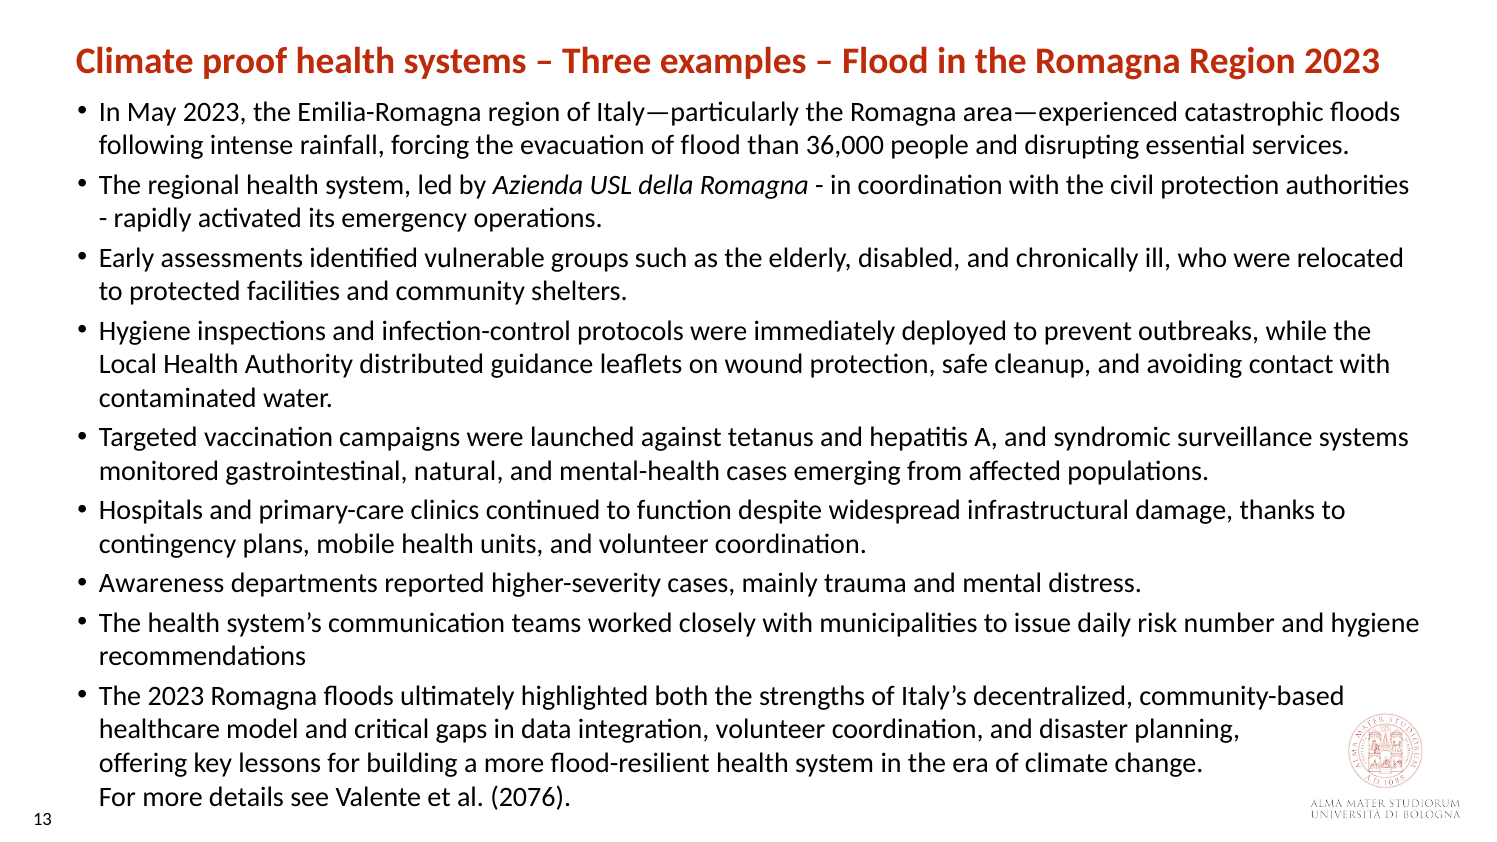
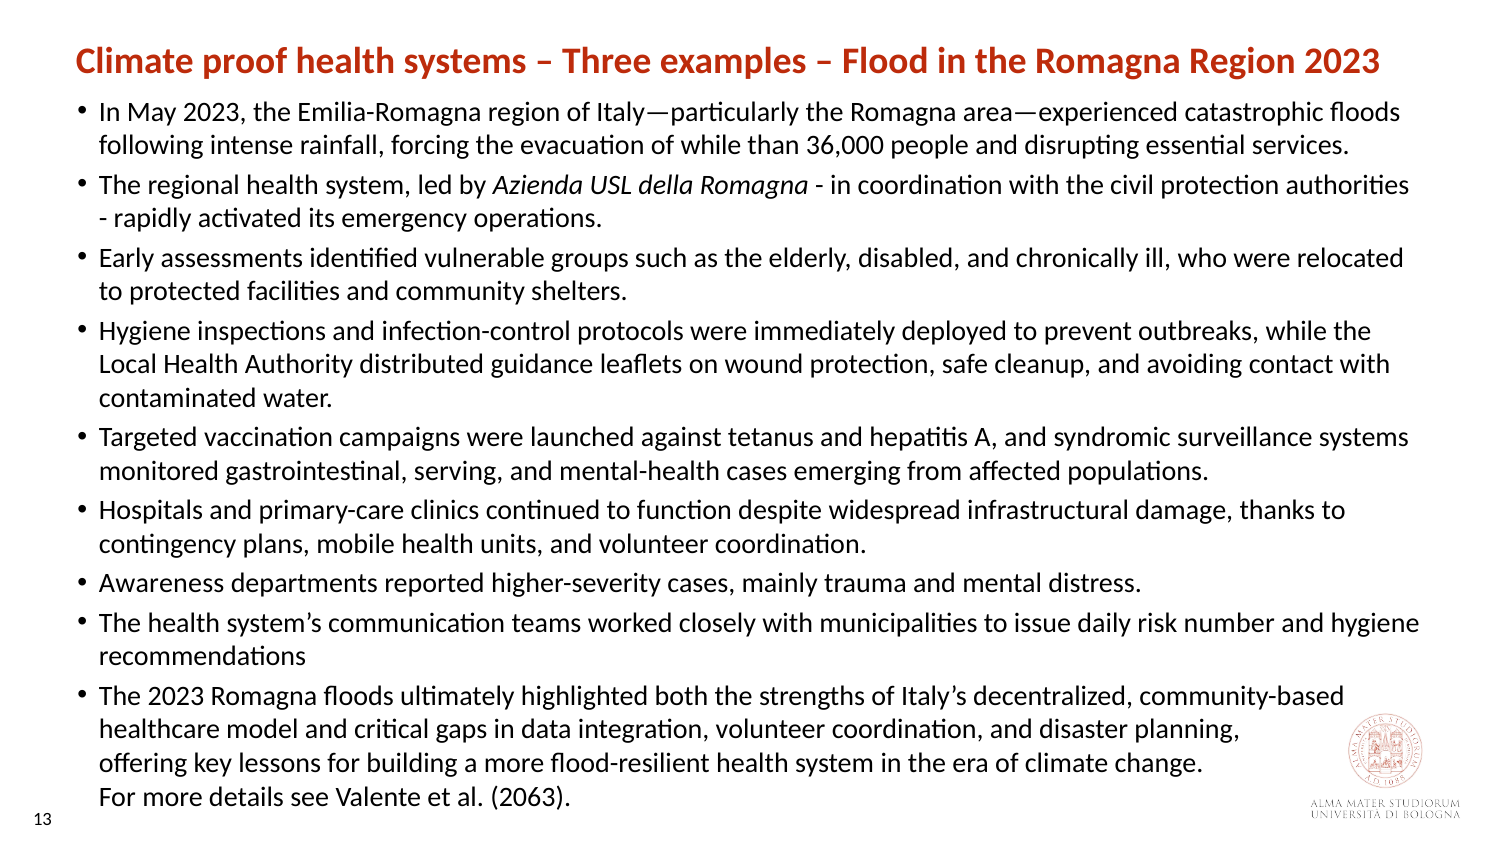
of flood: flood -> while (711, 146)
natural: natural -> serving (459, 471)
2076: 2076 -> 2063 (531, 797)
